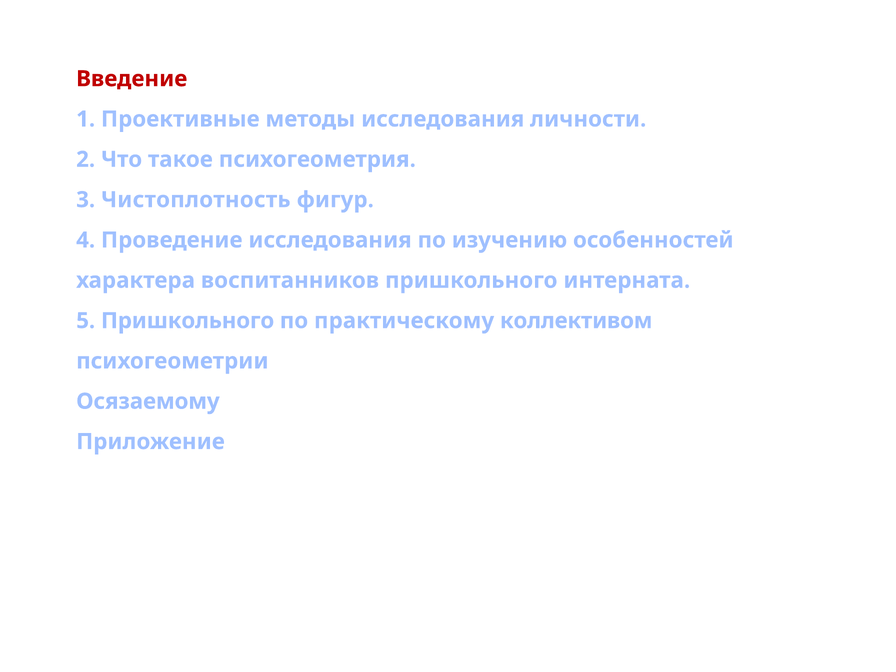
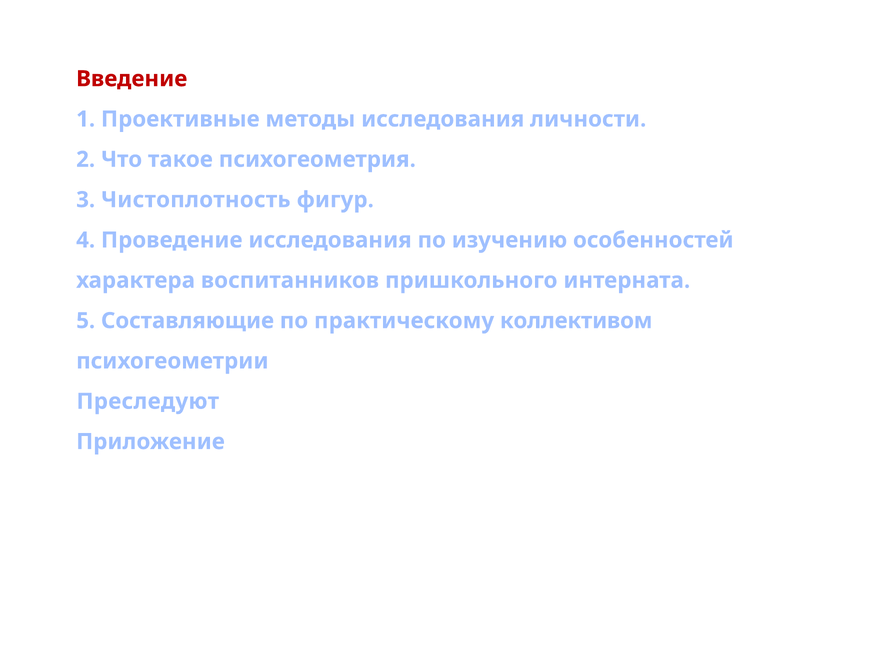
5 Пришкольного: Пришкольного -> Составляющие (188, 321)
Осязаемому: Осязаемому -> Преследуют (148, 401)
